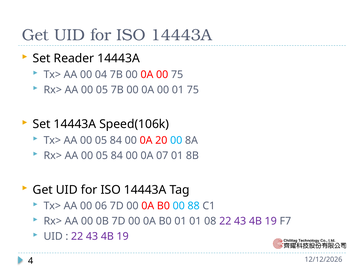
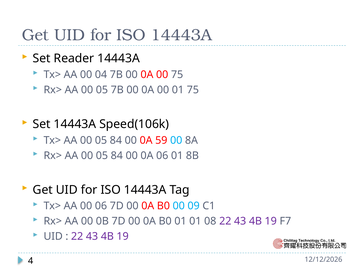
20: 20 -> 59 (161, 140)
0A 07: 07 -> 06 (162, 156)
88: 88 -> 09 (194, 206)
